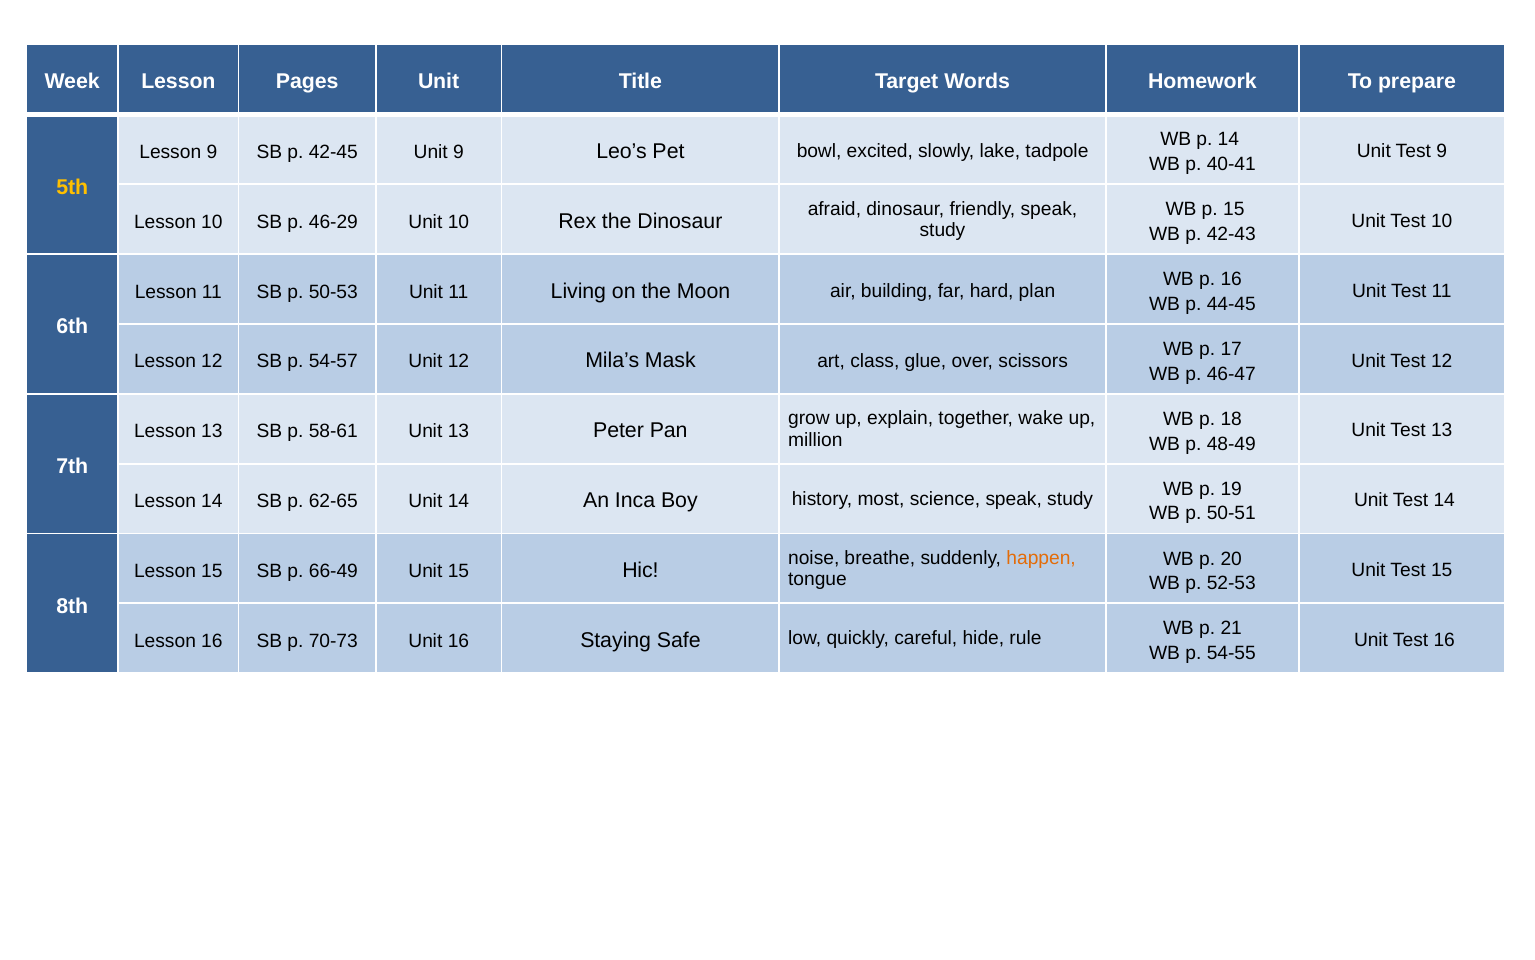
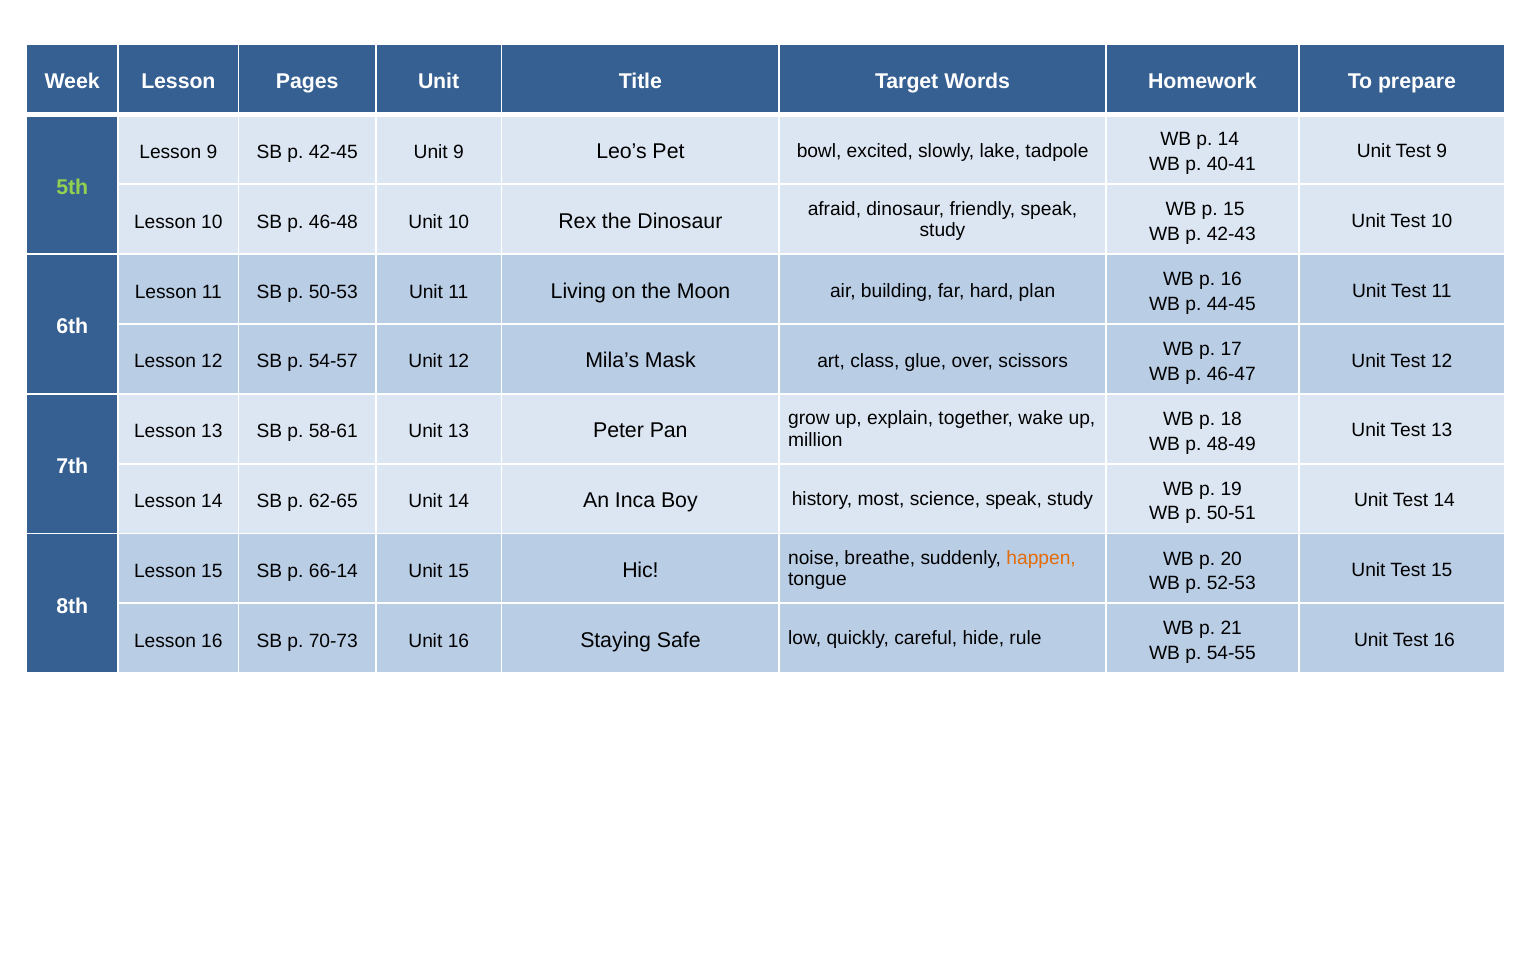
5th colour: yellow -> light green (72, 187)
46-29: 46-29 -> 46-48 (333, 222)
66-49: 66-49 -> 66-14 (333, 571)
